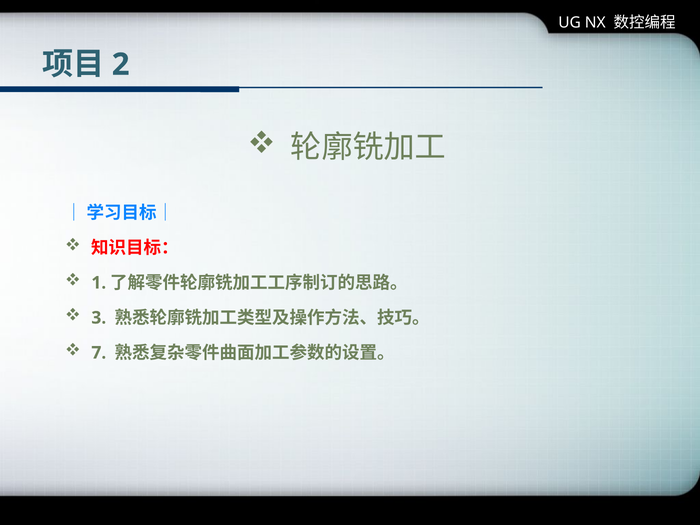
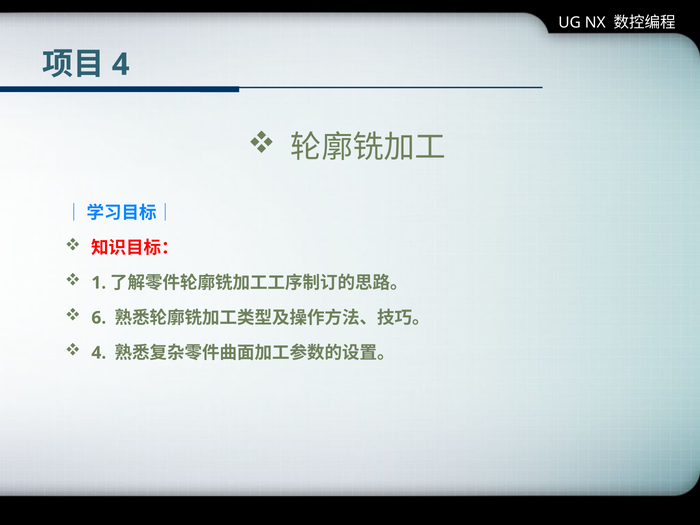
2: 2 -> 4 (121, 65)
3: 3 -> 6 (99, 318)
7: 7 -> 4 (99, 353)
